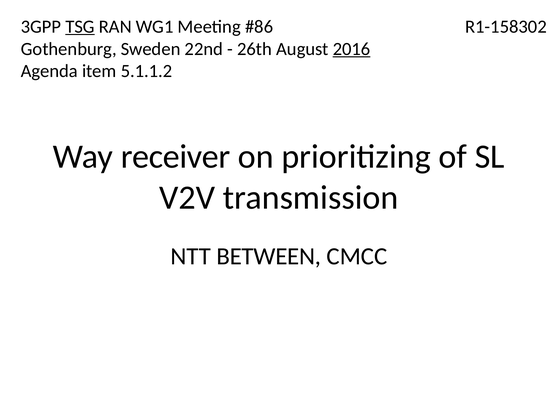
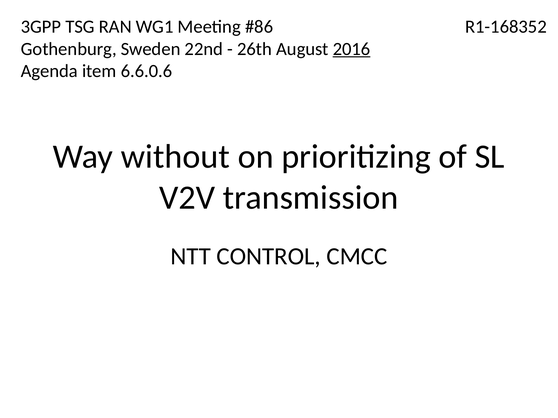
TSG underline: present -> none (80, 27)
R1-158302: R1-158302 -> R1-168352 (506, 27)
5.1.1.2: 5.1.1.2 -> 6.6.0.6 (147, 71)
receiver: receiver -> without (175, 157)
BETWEEN: BETWEEN -> CONTROL (269, 257)
